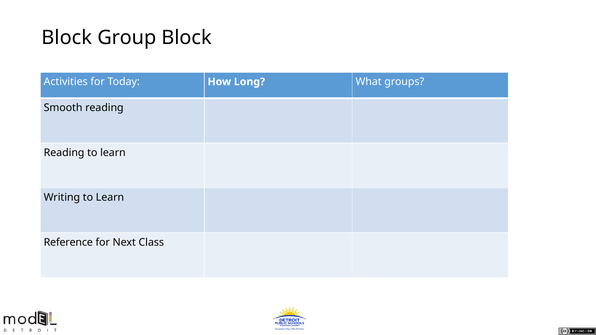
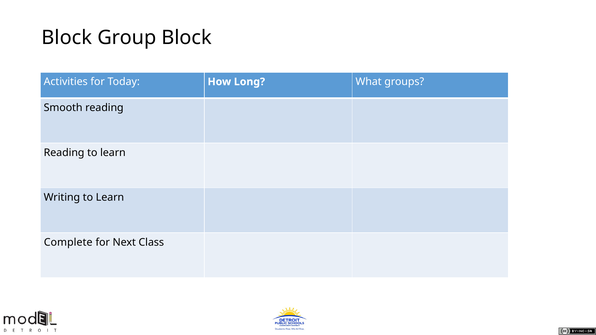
Reference: Reference -> Complete (68, 242)
